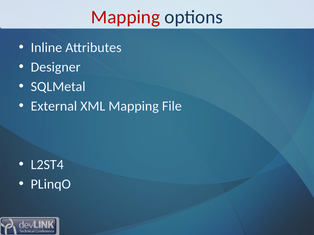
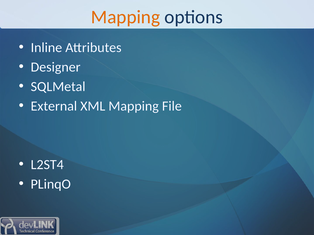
Mapping colour: red -> orange (125, 17)
